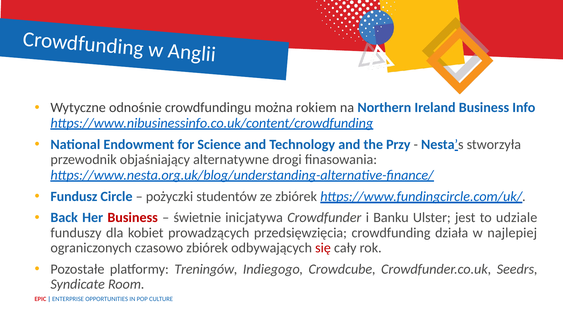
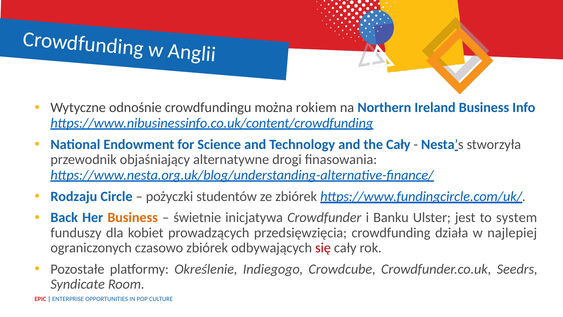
the Przy: Przy -> Cały (398, 144)
Fundusz: Fundusz -> Rodzaju (74, 196)
Business colour: red -> orange (133, 217)
udziale: udziale -> system (517, 217)
Treningów: Treningów -> Określenie (206, 269)
